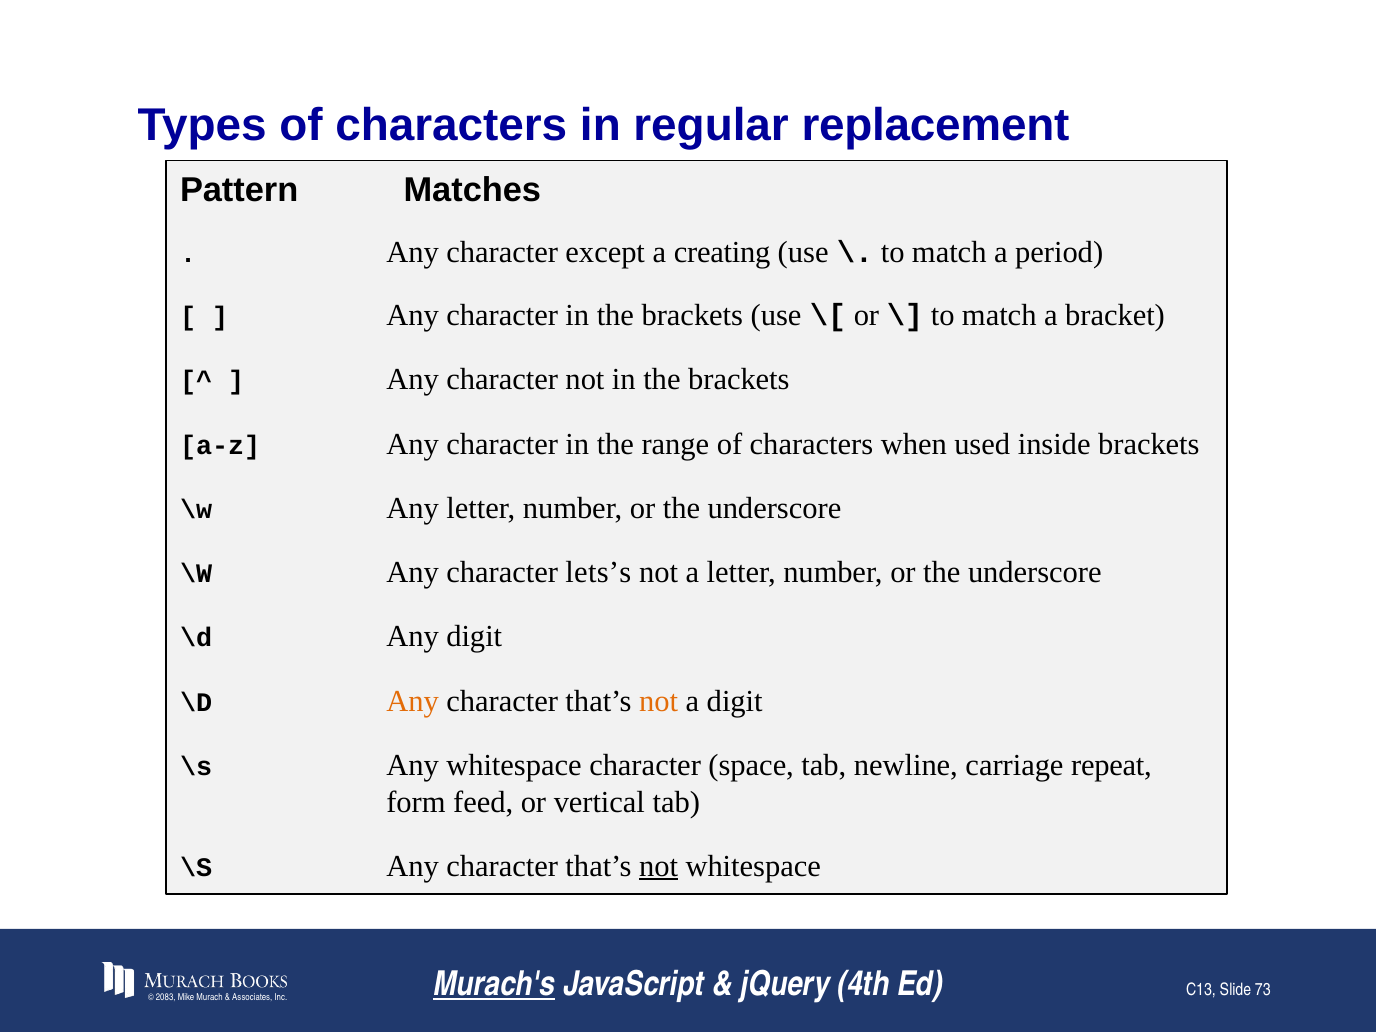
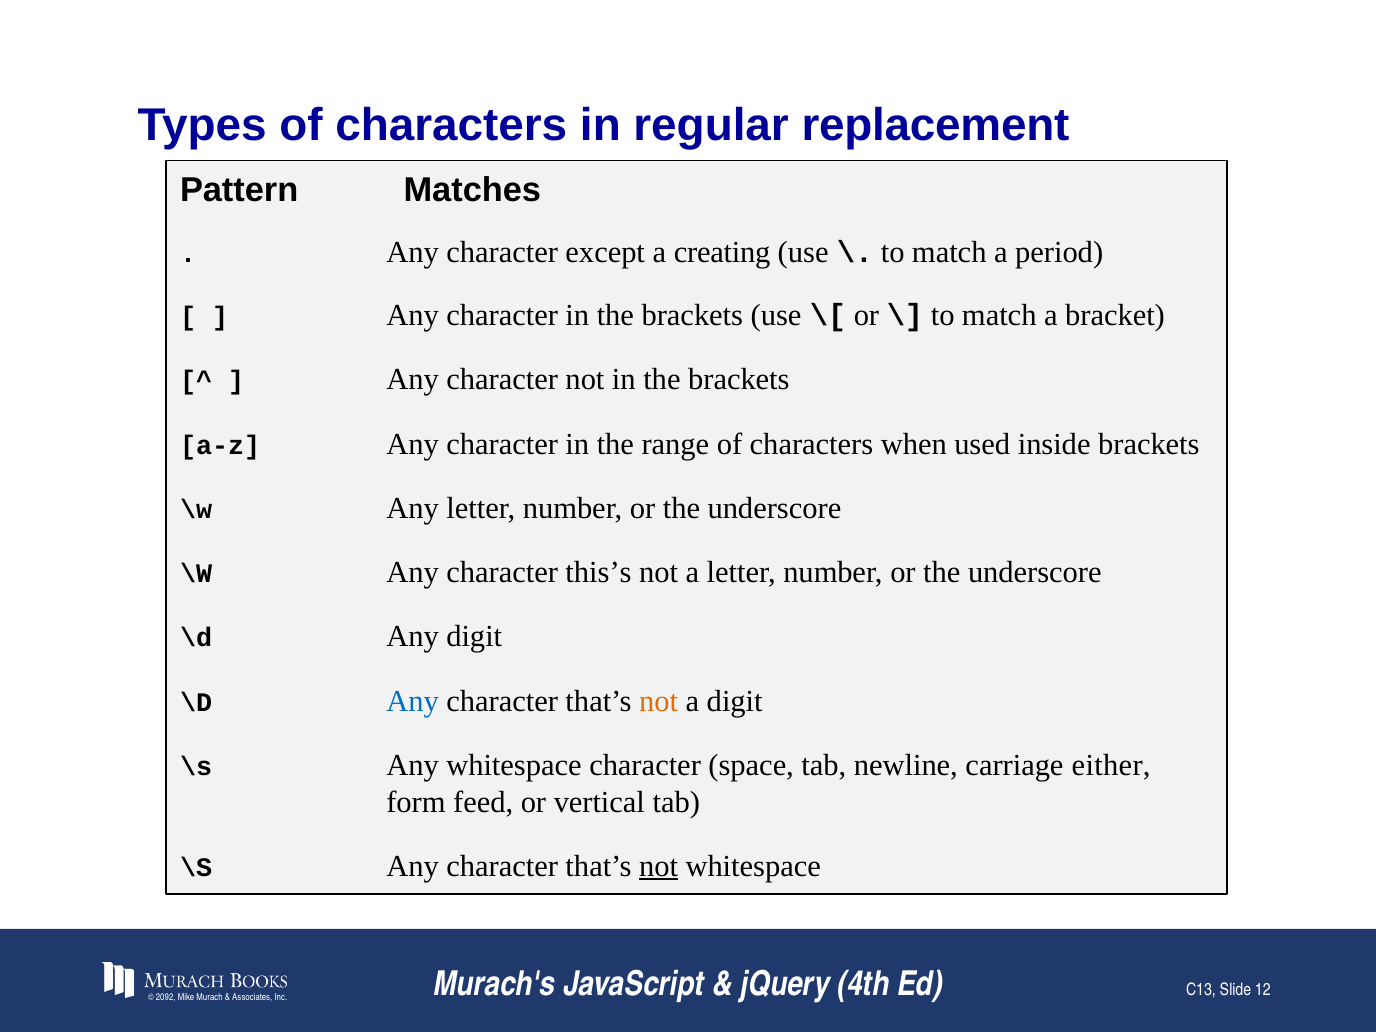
lets’s: lets’s -> this’s (599, 573)
Any colour: orange -> blue (413, 701)
repeat: repeat -> either (1111, 765)
Murach's underline: present -> none (494, 984)
2083: 2083 -> 2092 (166, 997)
73: 73 -> 12 (1263, 990)
